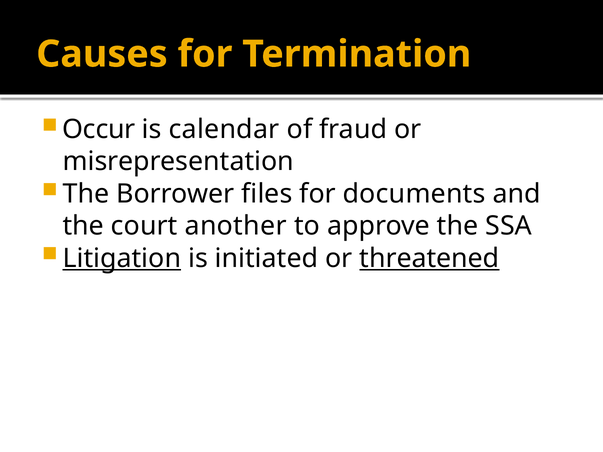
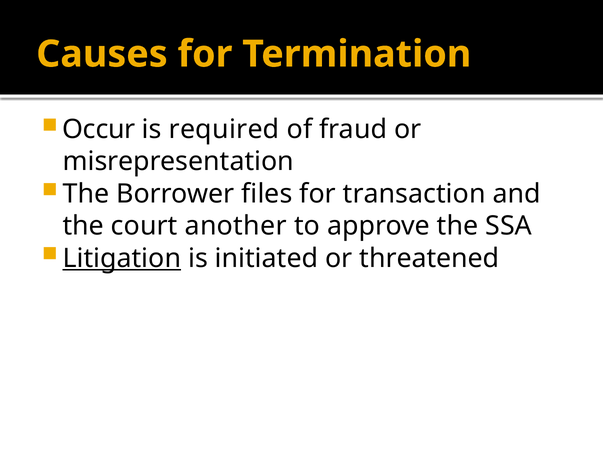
calendar: calendar -> required (224, 130)
documents: documents -> transaction (414, 194)
threatened underline: present -> none (429, 258)
